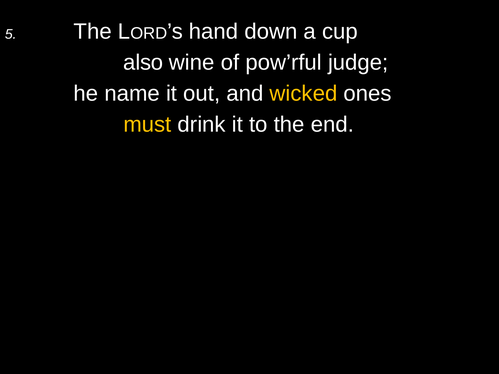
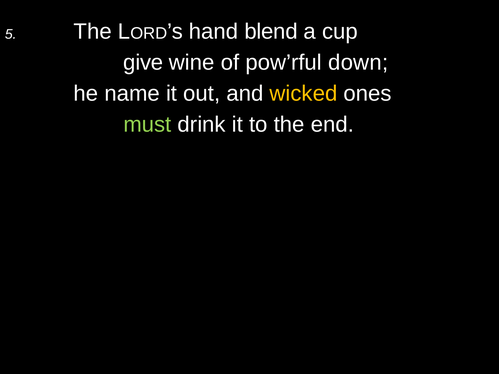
down: down -> blend (271, 32)
also: also -> give (143, 63)
judge: judge -> down (358, 63)
must colour: yellow -> light green (147, 125)
